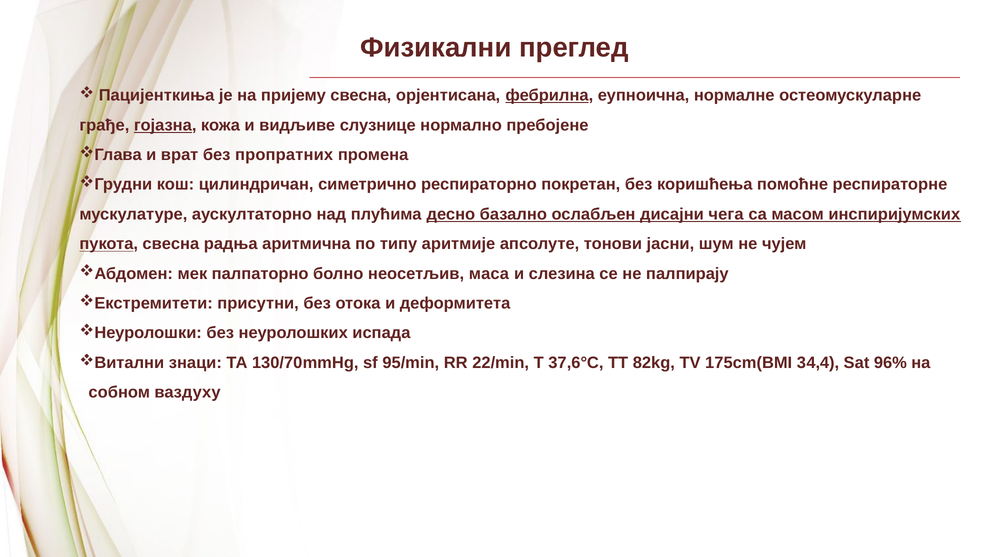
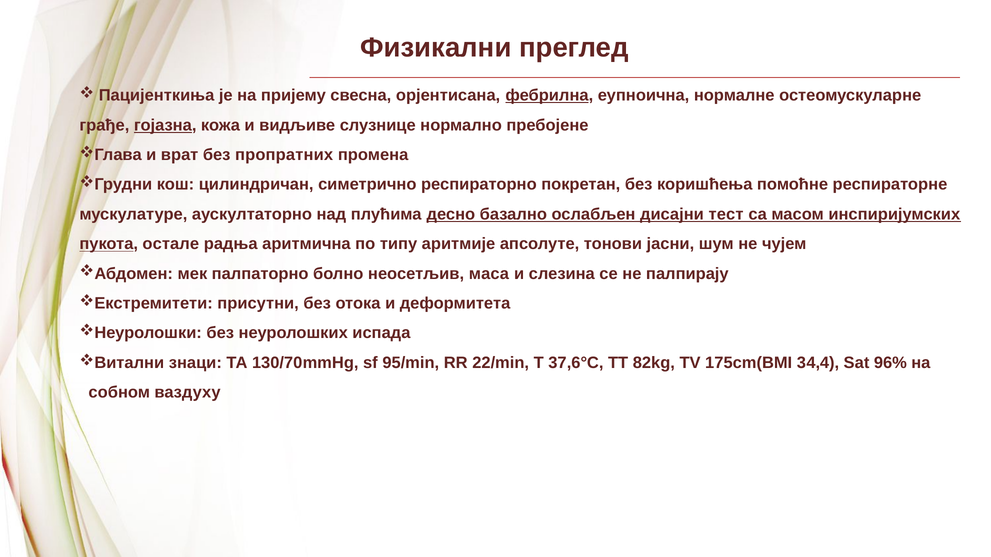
чега: чега -> тест (726, 214)
пукота свесна: свесна -> остале (171, 244)
